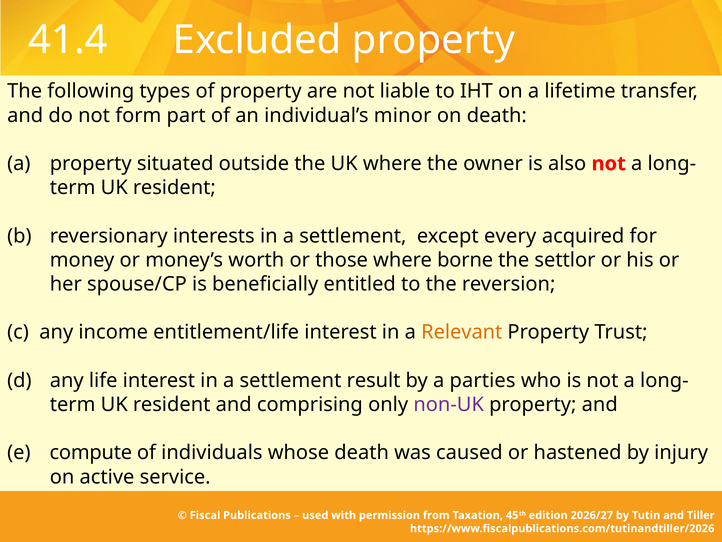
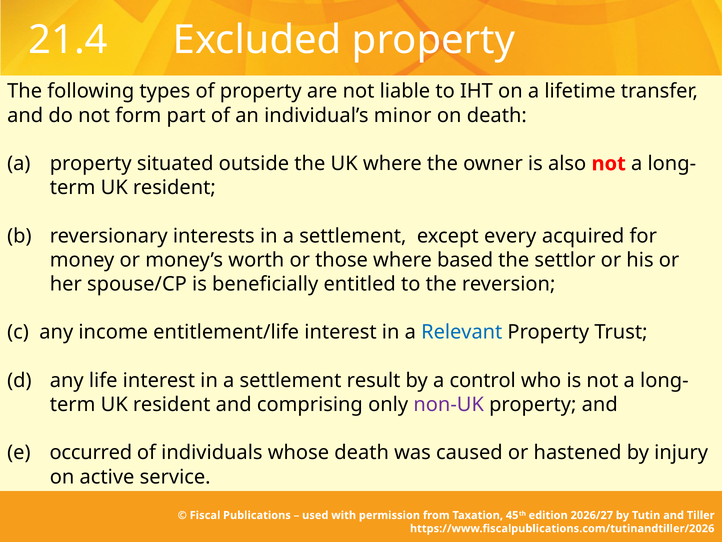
41.4: 41.4 -> 21.4 (68, 40)
borne: borne -> based (465, 260)
Relevant colour: orange -> blue (462, 332)
parties: parties -> control (483, 380)
compute: compute -> occurred (91, 452)
